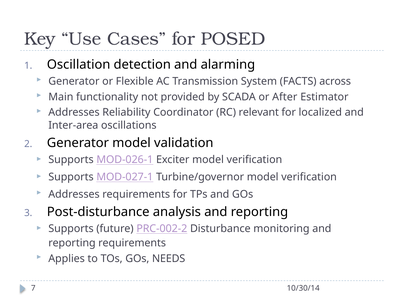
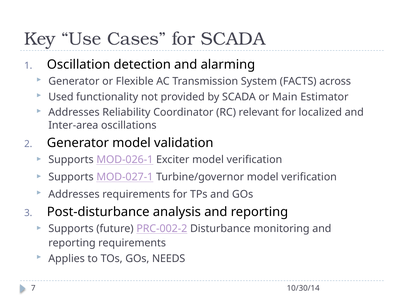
for POSED: POSED -> SCADA (233, 39)
Main: Main -> Used (61, 97)
After: After -> Main (285, 97)
